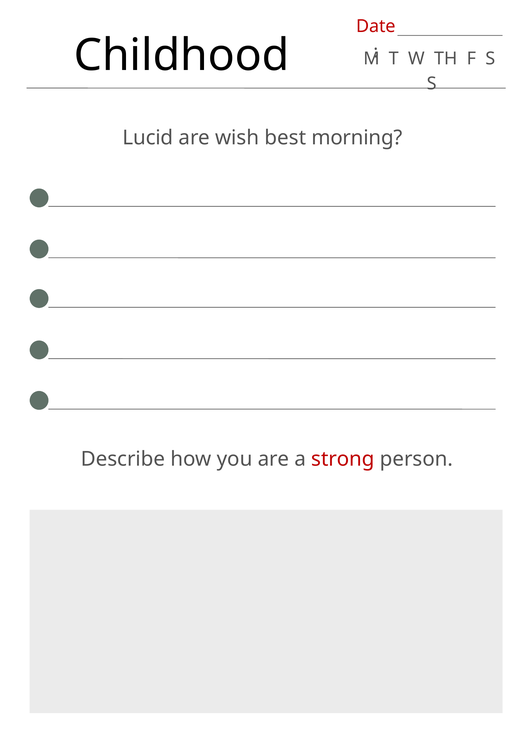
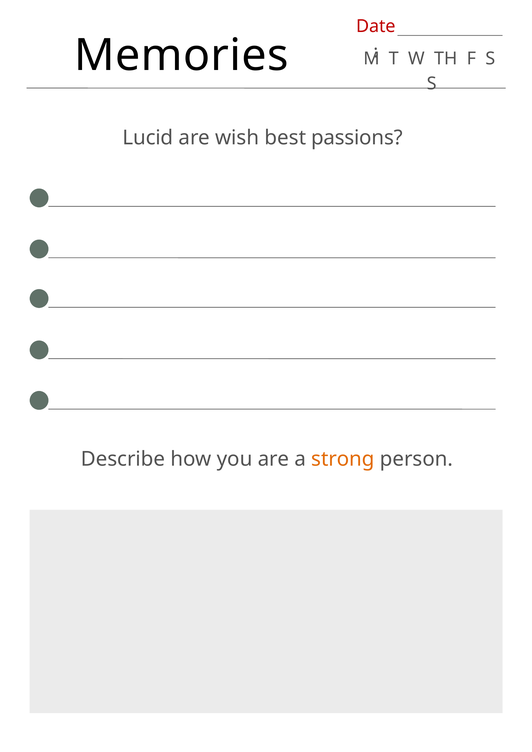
Childhood: Childhood -> Memories (181, 56)
morning: morning -> passions (357, 138)
strong colour: red -> orange (343, 459)
